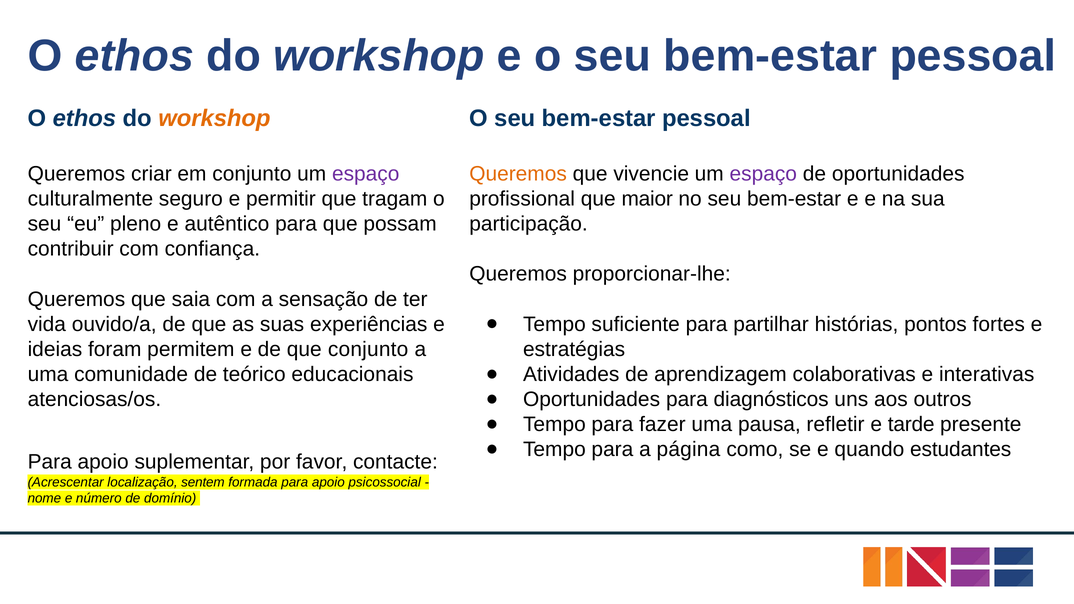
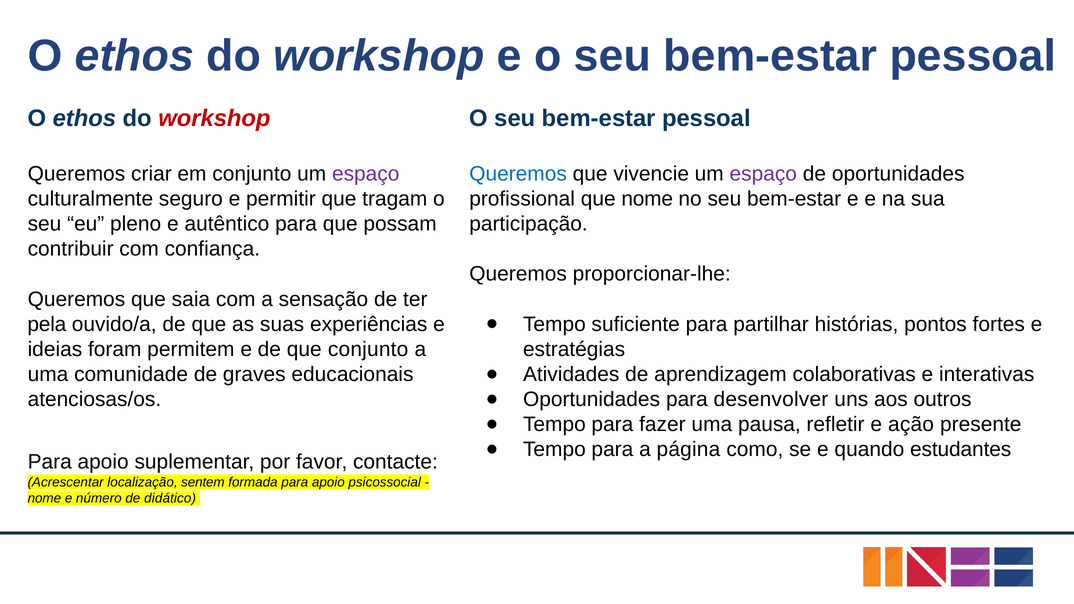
workshop colour: orange -> red (214, 119)
Queremos colour: orange -> blue (518, 174)
que maior: maior -> nome (647, 199)
vida: vida -> pela (47, 324)
teórico: teórico -> graves (254, 374)
diagnósticos: diagnósticos -> desenvolver (771, 399)
tarde: tarde -> ação (911, 425)
domínio: domínio -> didático (170, 498)
